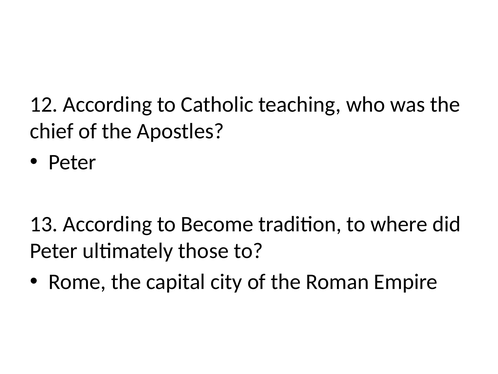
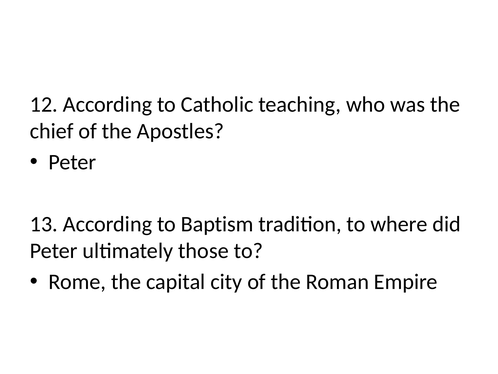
Become: Become -> Baptism (217, 224)
